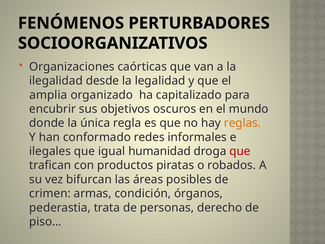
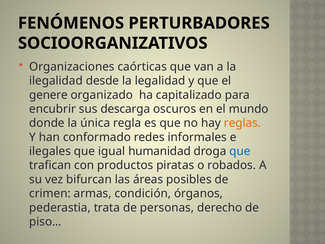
amplia: amplia -> genere (48, 95)
objetivos: objetivos -> descarga (125, 109)
que colour: red -> blue (240, 151)
